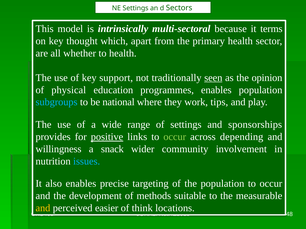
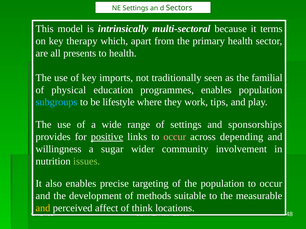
thought: thought -> therapy (82, 41)
whether: whether -> presents (80, 53)
support: support -> imports (116, 78)
seen underline: present -> none (213, 78)
opinion: opinion -> familial (267, 78)
national: national -> lifestyle (119, 102)
occur colour: light green -> pink (175, 137)
snack: snack -> sugar (112, 149)
issues colour: light blue -> light green (87, 161)
easier: easier -> affect (107, 208)
